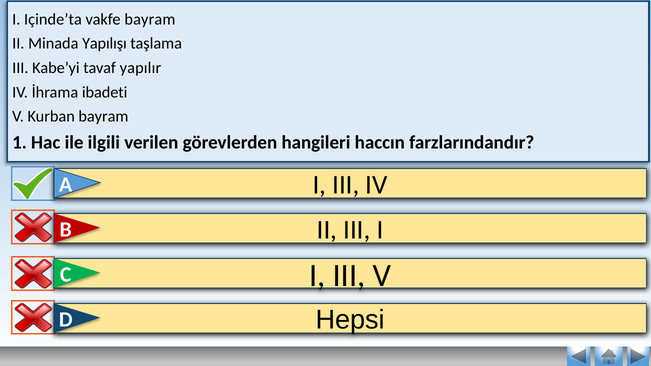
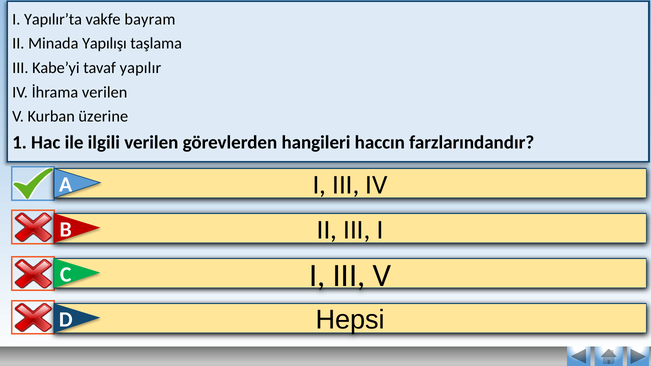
Içinde’ta: Içinde’ta -> Yapılır’ta (53, 19)
İhrama ibadeti: ibadeti -> verilen (105, 92)
Kurban bayram: bayram -> üzerine (103, 117)
